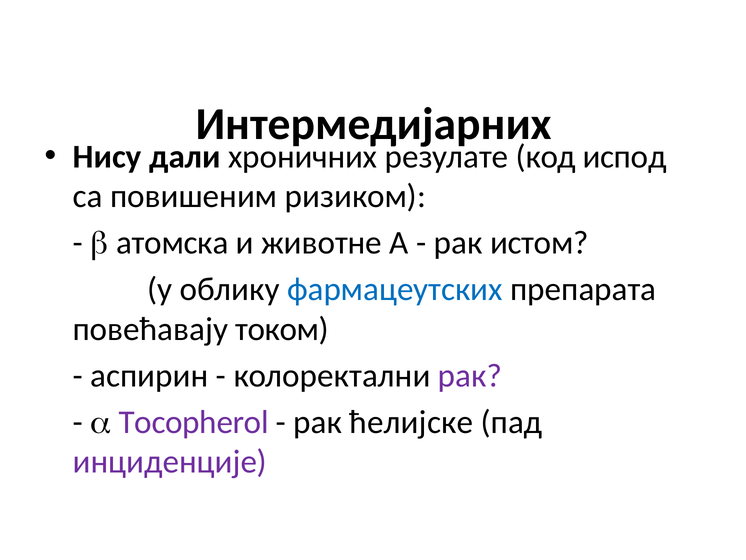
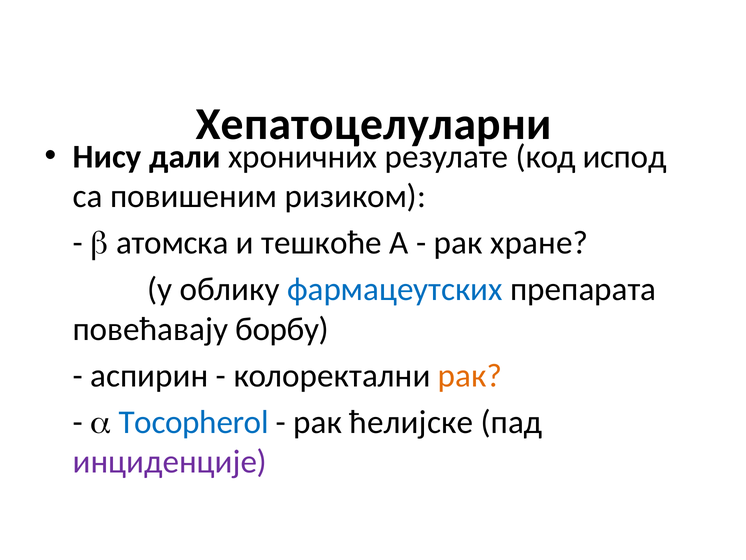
Интермедијарних: Интермедијарних -> Хепатоцелуларни (374, 124)
животне: животне -> тешкоће (322, 243)
истом: истом -> хране (539, 243)
током: током -> борбу (282, 329)
рак colour: purple -> orange (470, 375)
Tocopherol colour: purple -> blue (194, 422)
